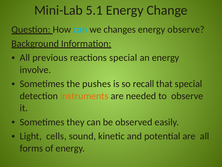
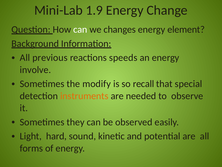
5.1: 5.1 -> 1.9 (94, 10)
can colour: light blue -> white (80, 29)
energy observe: observe -> element (186, 29)
reactions special: special -> speeds (123, 58)
pushes: pushes -> modify (97, 84)
cells: cells -> hard (56, 136)
